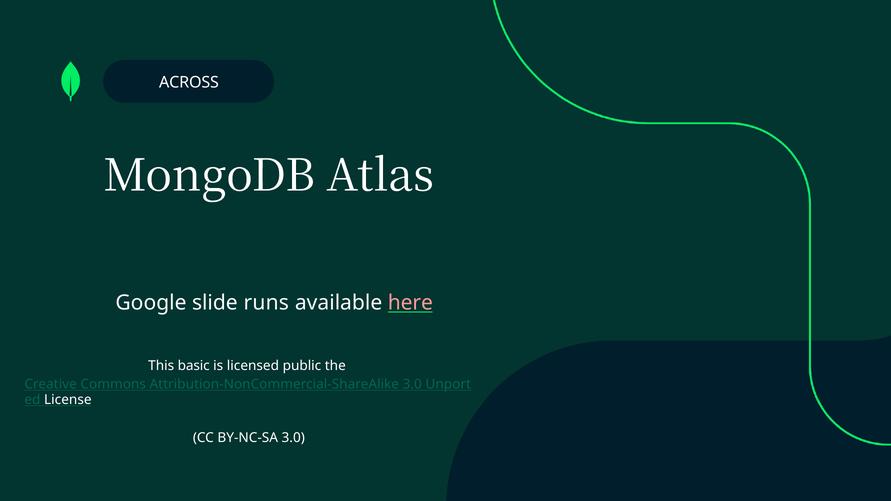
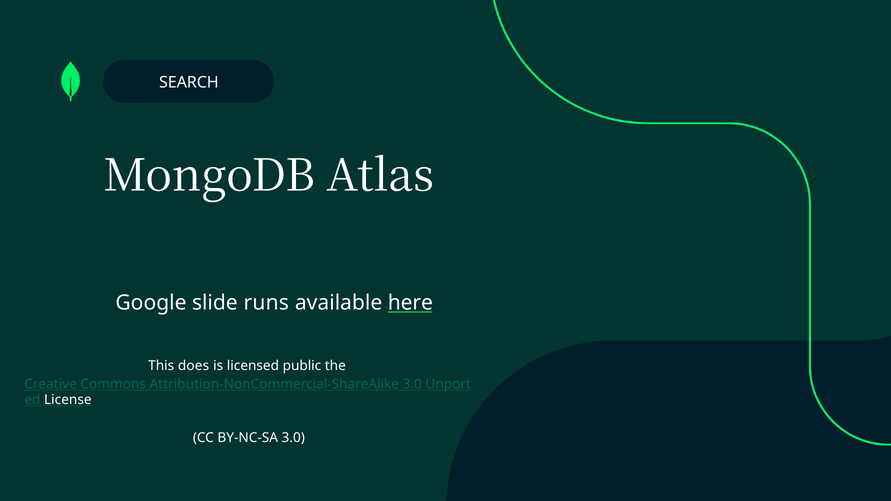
ACROSS: ACROSS -> SEARCH (189, 82)
here colour: pink -> white (410, 303)
basic: basic -> does (194, 366)
